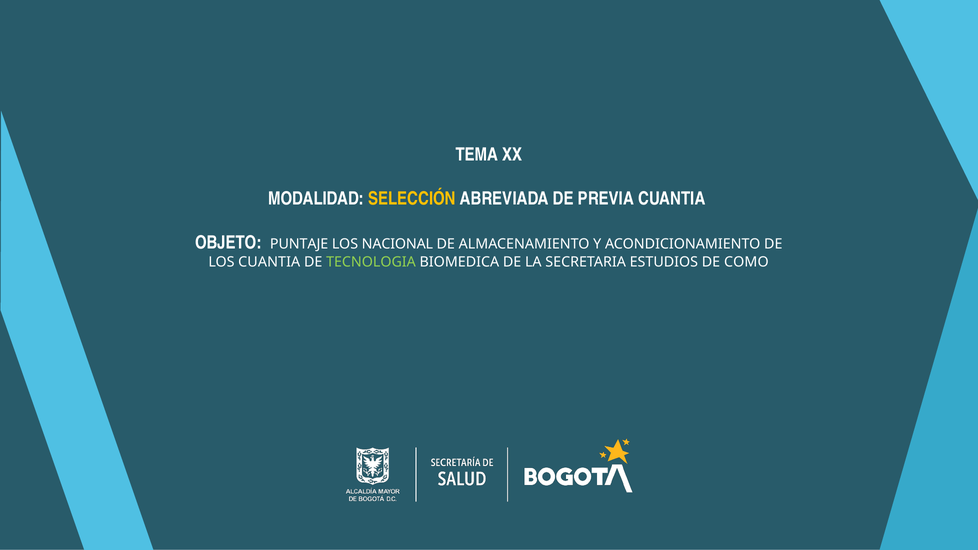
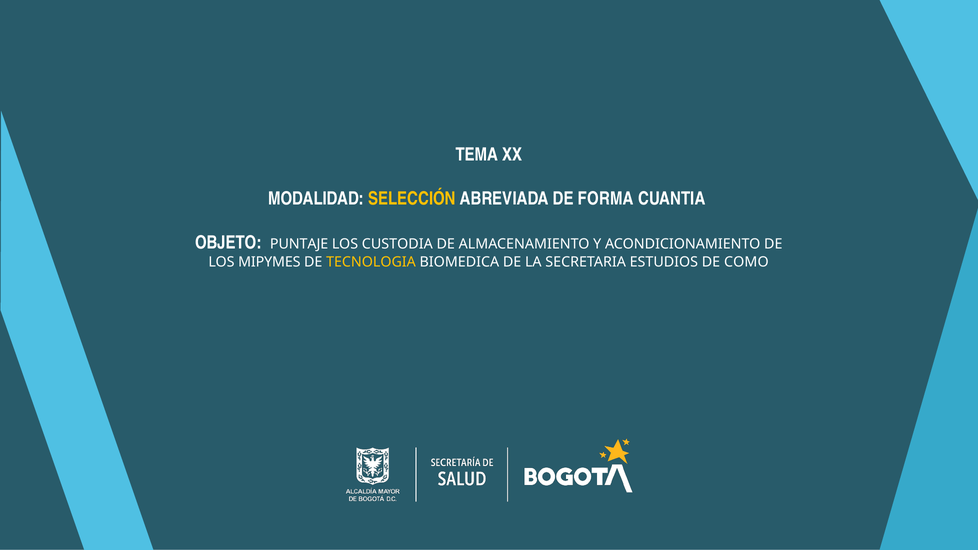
PREVIA: PREVIA -> FORMA (606, 199)
NACIONAL: NACIONAL -> CUSTODIA (397, 244)
LOS CUANTIA: CUANTIA -> MIPYMES (269, 262)
TECNOLOGIA colour: light green -> yellow (371, 262)
